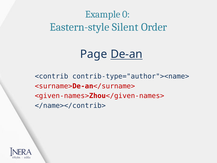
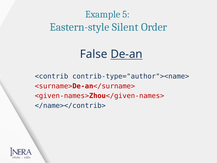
0: 0 -> 5 (126, 14)
Page: Page -> False (94, 54)
